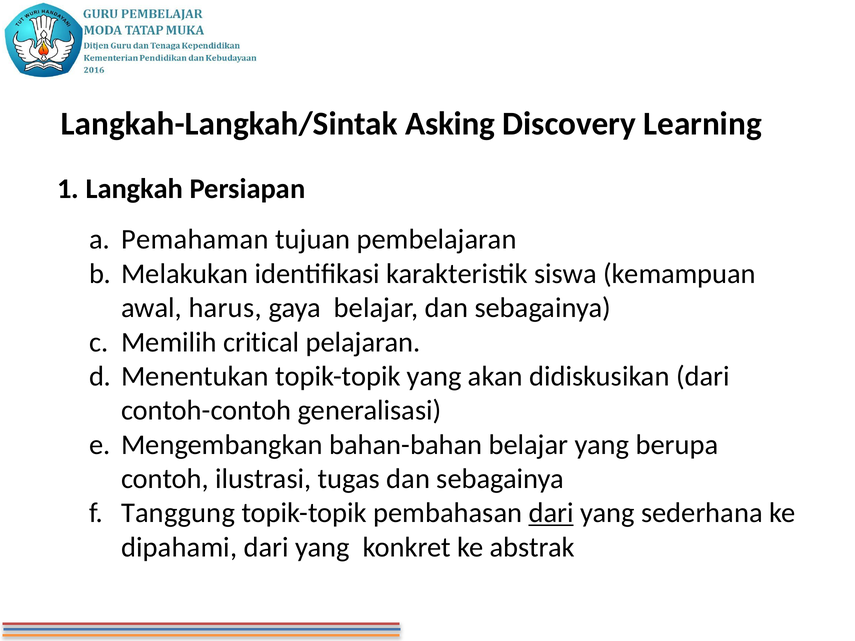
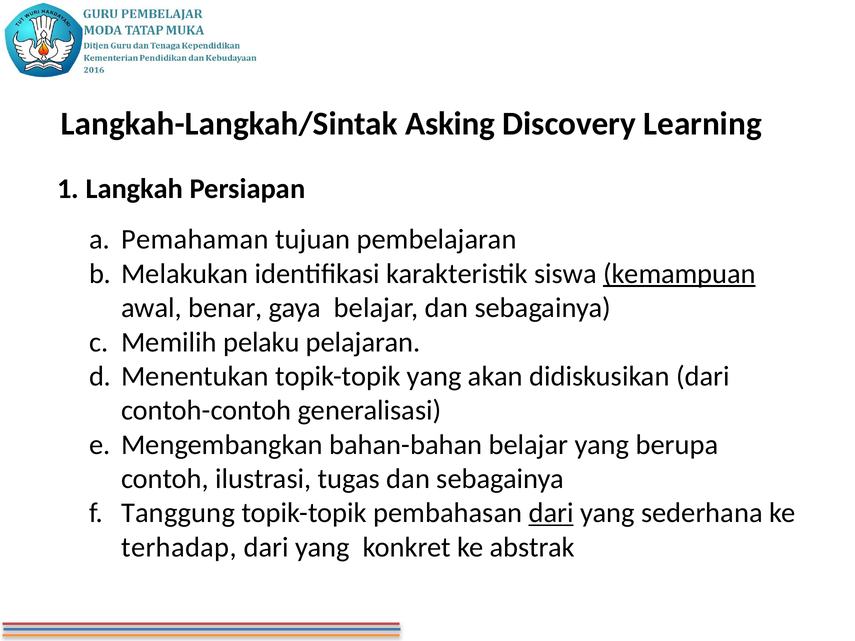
kemampuan underline: none -> present (679, 274)
harus: harus -> benar (225, 308)
critical: critical -> pelaku (261, 342)
dipahami: dipahami -> terhadap (179, 547)
